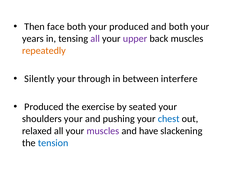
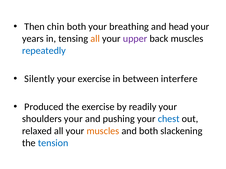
face: face -> chin (56, 27)
your produced: produced -> breathing (129, 27)
and both: both -> head (179, 27)
all colour: purple -> orange (95, 39)
repeatedly colour: orange -> blue (44, 51)
your through: through -> exercise (94, 79)
seated: seated -> readily (143, 107)
muscles colour: purple -> orange (103, 131)
and have: have -> both (149, 131)
